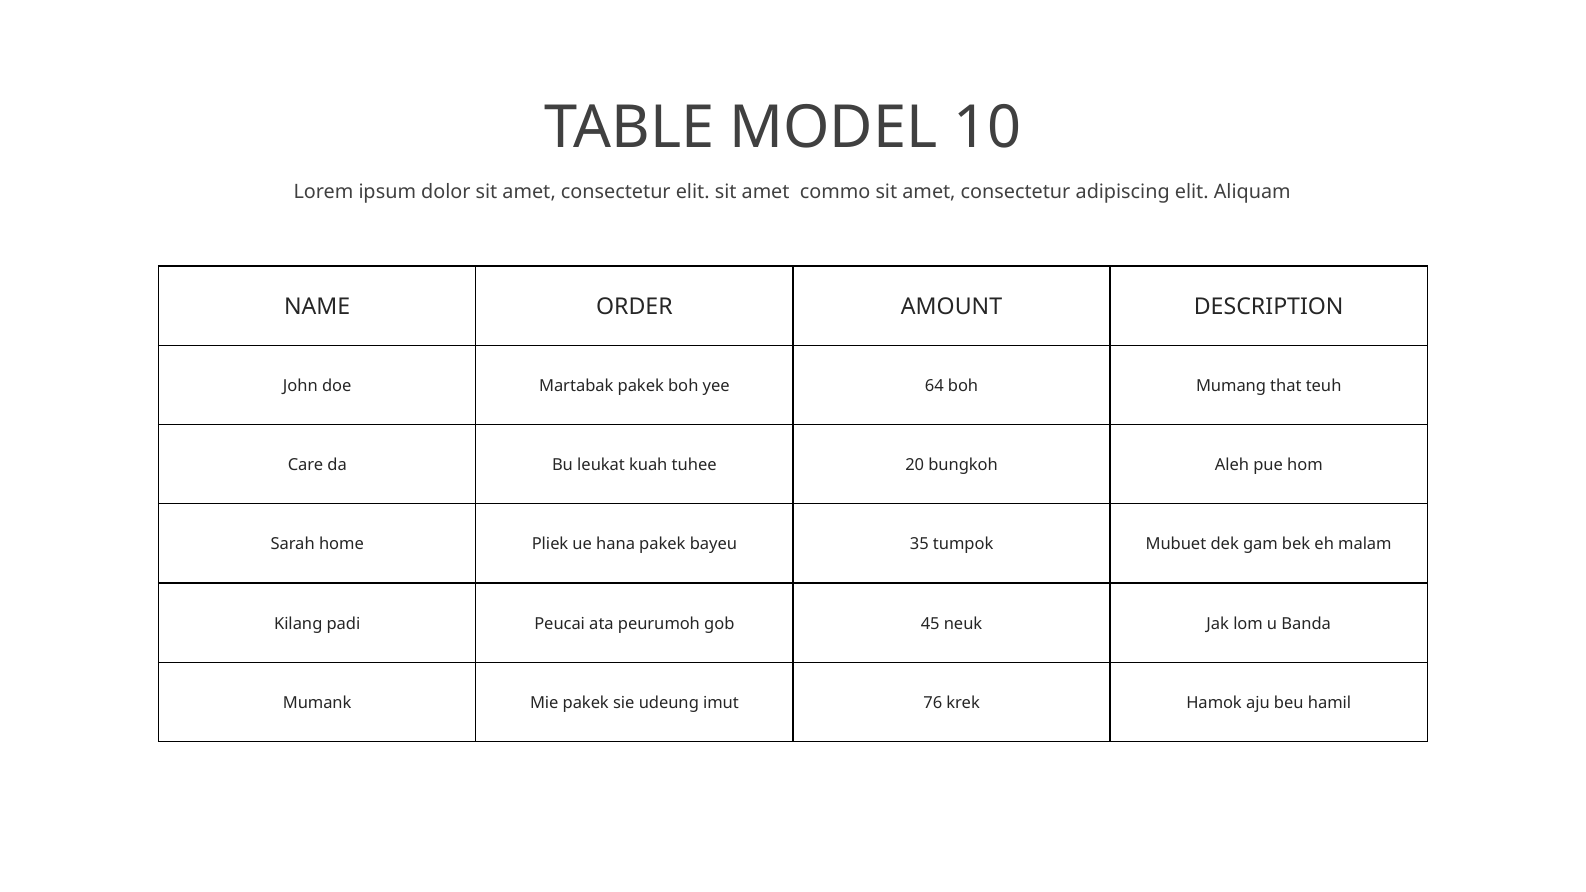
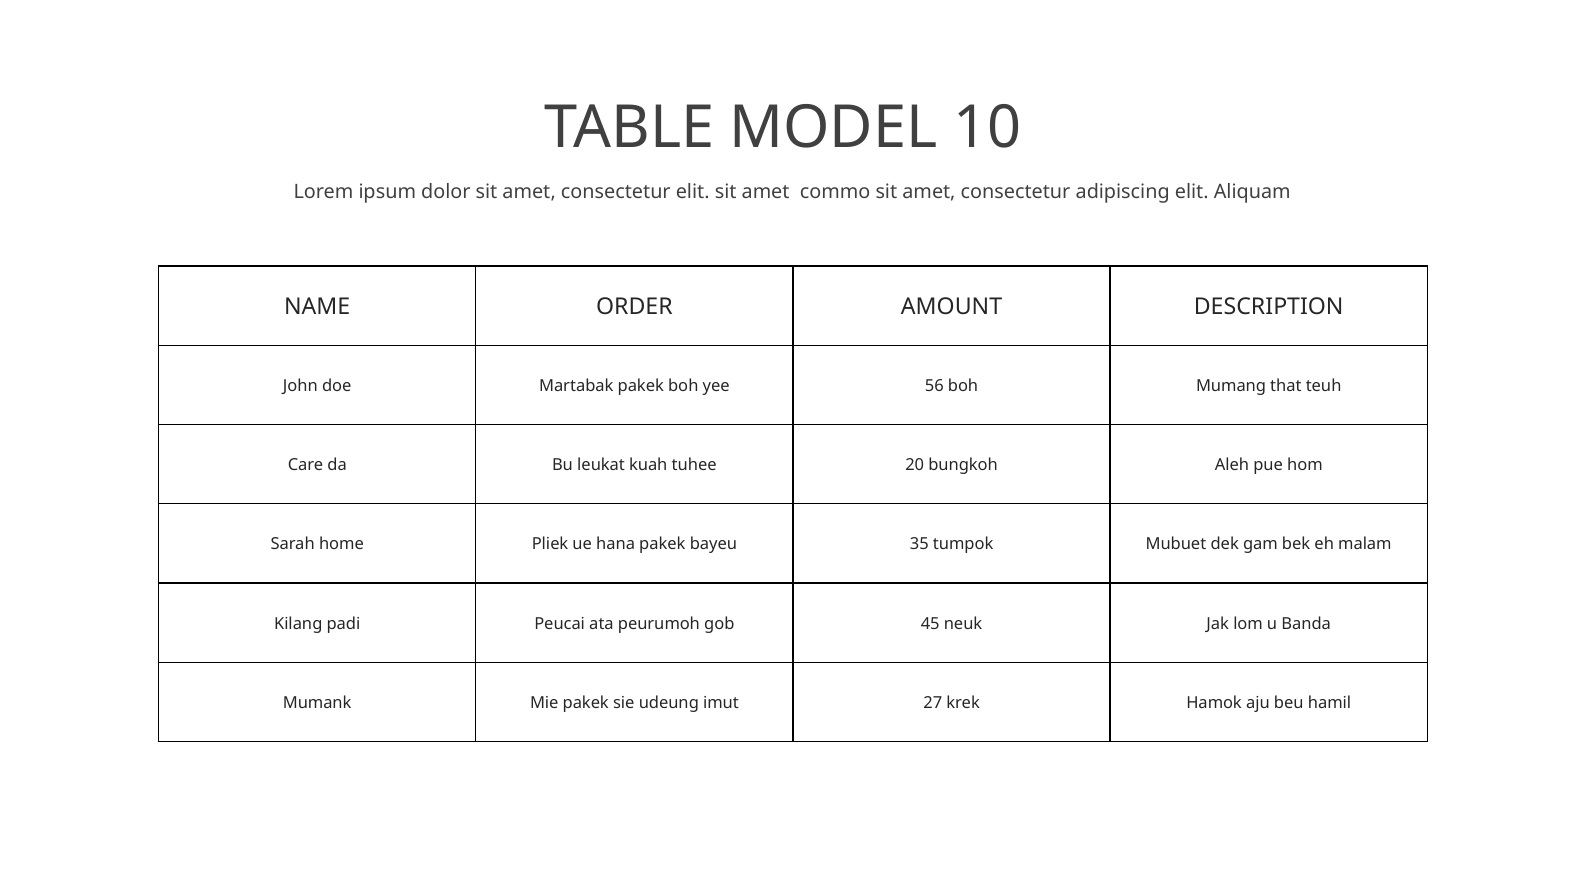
64: 64 -> 56 (934, 386)
76: 76 -> 27 (933, 703)
